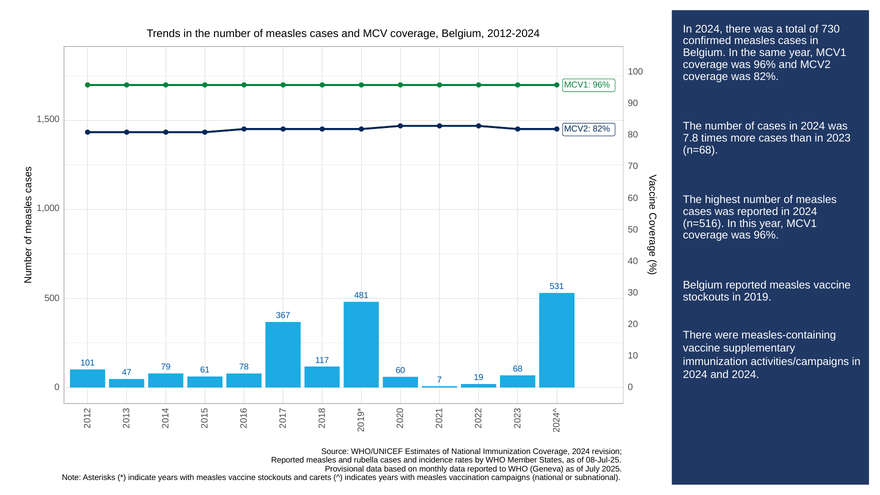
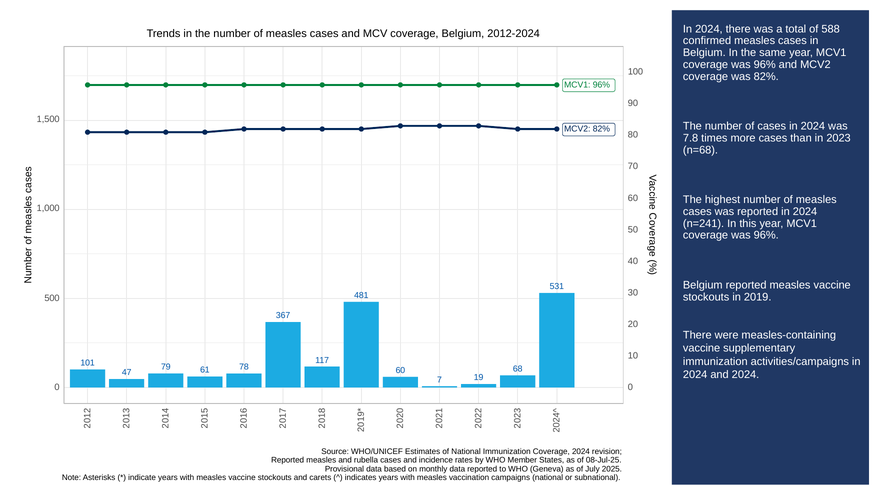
730: 730 -> 588 (831, 29)
n=516: n=516 -> n=241 (704, 223)
